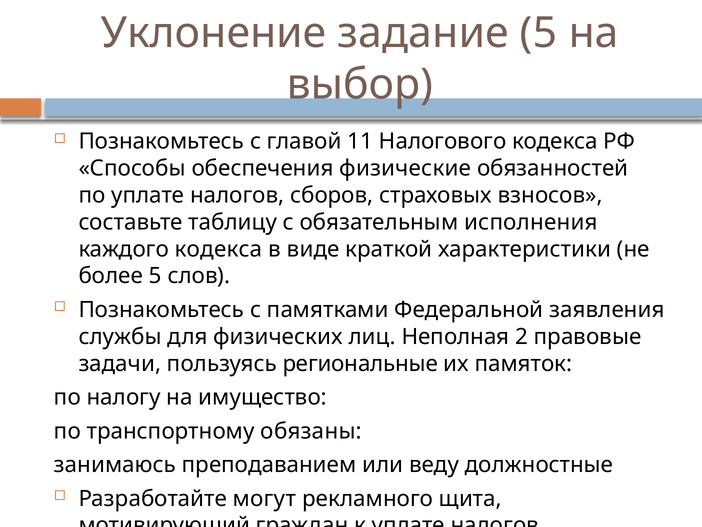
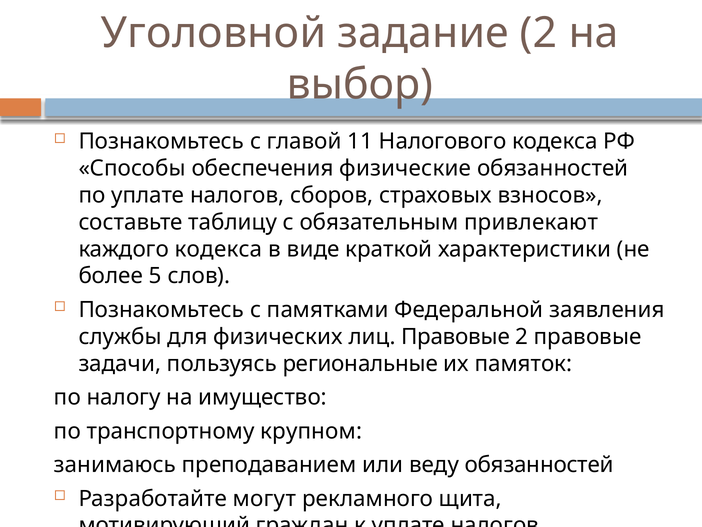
Уклонение: Уклонение -> Уголовной (214, 33)
задание 5: 5 -> 2 (539, 33)
исполнения: исполнения -> привлекают (531, 222)
лиц Неполная: Неполная -> Правовые (456, 336)
обязаны: обязаны -> крупном (311, 431)
веду должностные: должностные -> обязанностей (539, 464)
